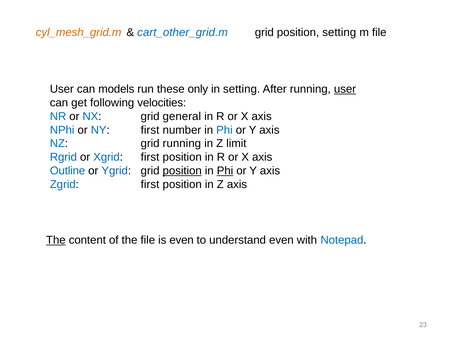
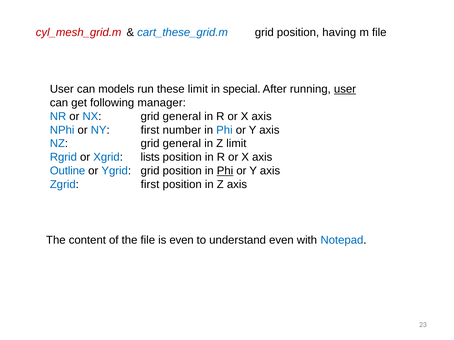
cyl_mesh_grid.m colour: orange -> red (79, 33)
cart_other_grid.m: cart_other_grid.m -> cart_these_grid.m (183, 33)
position setting: setting -> having (339, 33)
these only: only -> limit (198, 89)
in setting: setting -> special (242, 89)
velocities: velocities -> manager (162, 103)
NZ grid running: running -> general (182, 144)
Xgrid first: first -> lists (150, 157)
position underline: present -> none (182, 171)
The underline: present -> none (56, 241)
